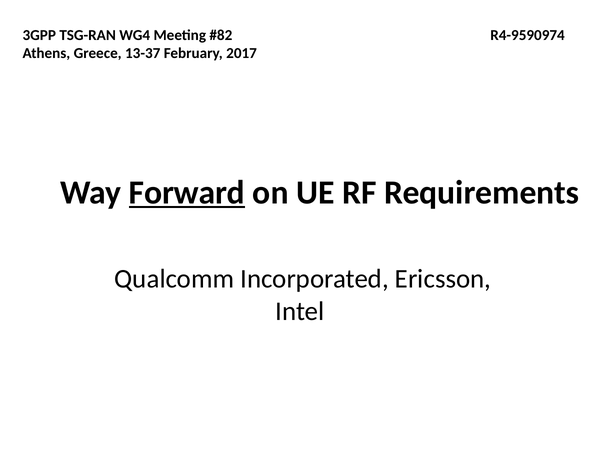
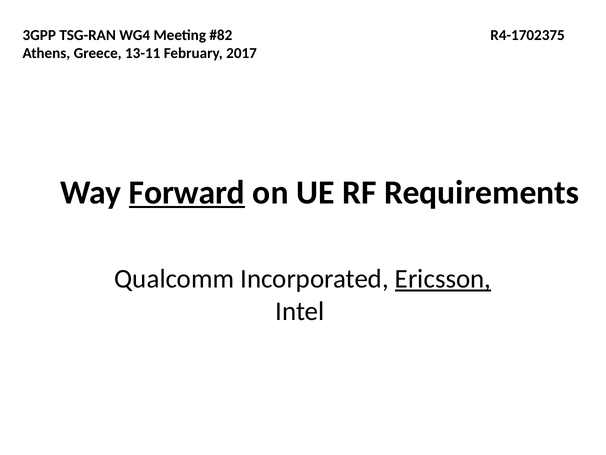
R4-9590974: R4-9590974 -> R4-1702375 (528, 35)
13-37: 13-37 -> 13-11 (143, 53)
Ericsson underline: none -> present (443, 279)
